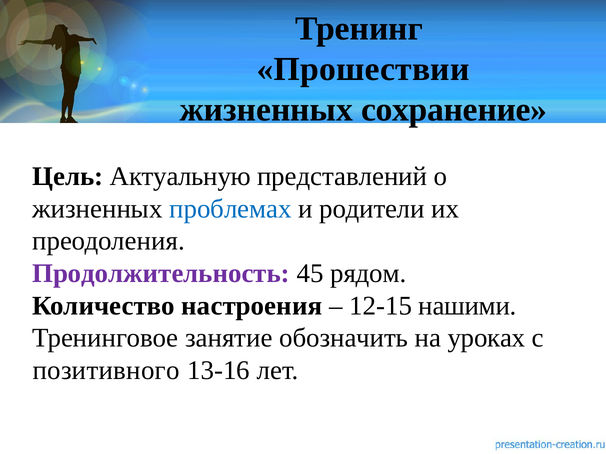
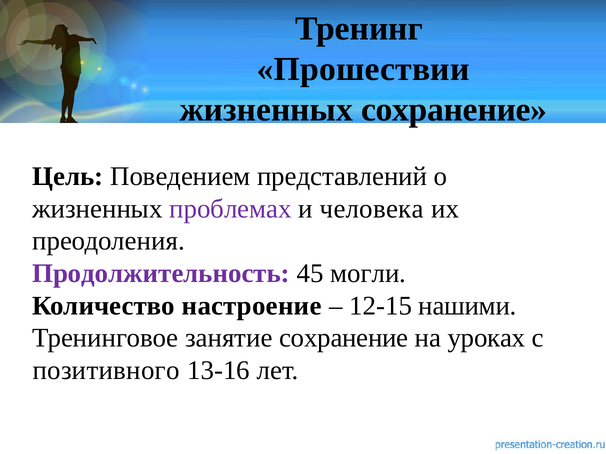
Актуальную: Актуальную -> Поведением (180, 177)
проблемах colour: blue -> purple (230, 209)
родители: родители -> человека (372, 209)
рядом: рядом -> могли (368, 274)
настроения: настроения -> настроение (252, 306)
занятие обозначить: обозначить -> сохранение (344, 338)
